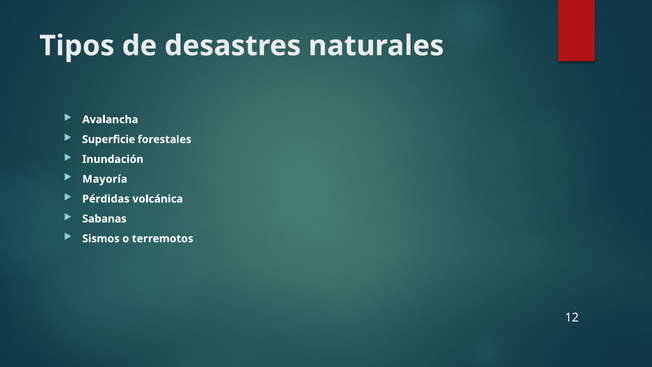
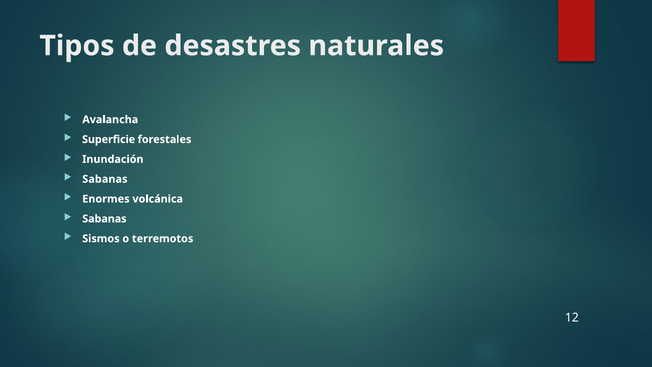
Mayoría: Mayoría -> Sabanas (105, 179)
Pérdidas: Pérdidas -> Enormes (106, 199)
